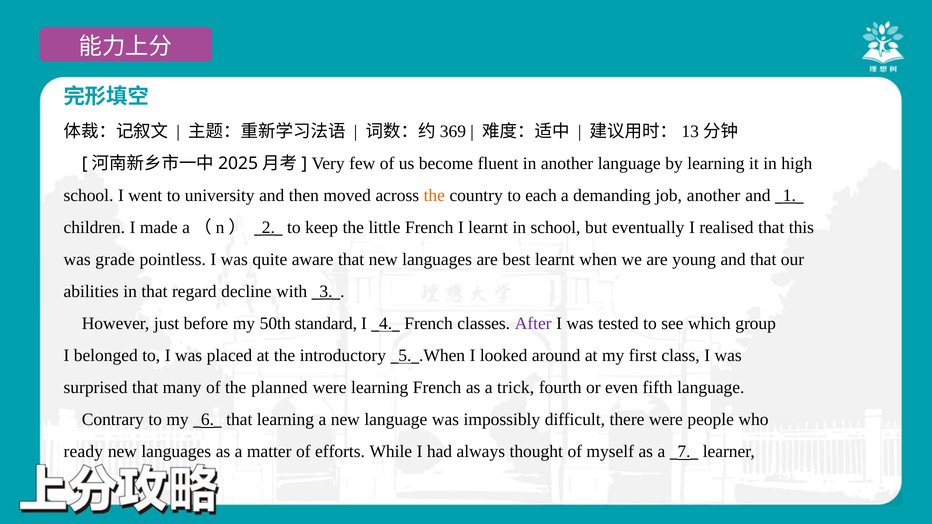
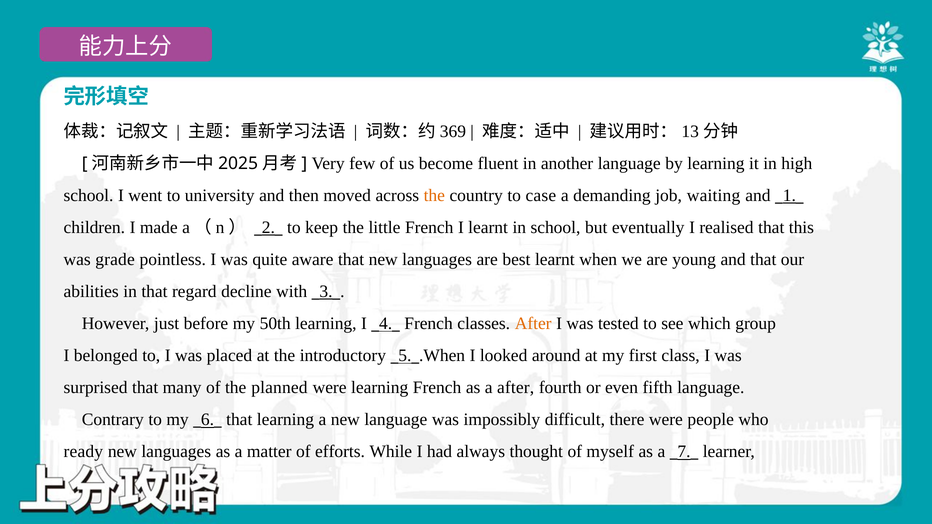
each: each -> case (541, 196)
job another: another -> waiting (714, 196)
50th standard: standard -> learning (326, 324)
After colour: purple -> orange (533, 324)
a trick: trick -> after (516, 388)
